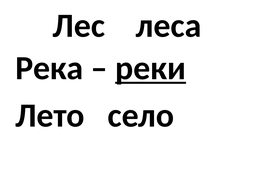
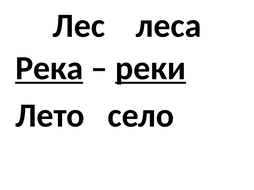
Река underline: none -> present (49, 68)
